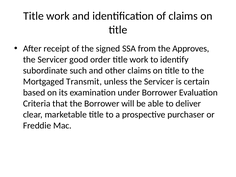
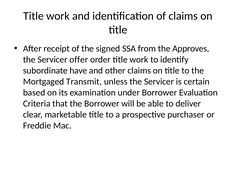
good: good -> offer (79, 60)
such: such -> have (78, 71)
